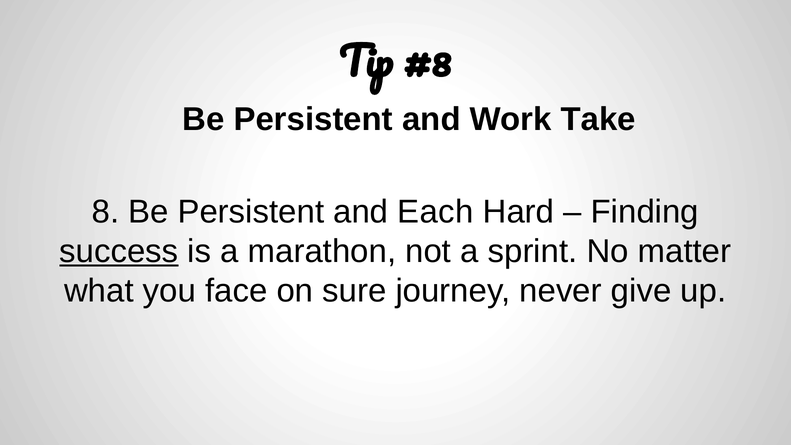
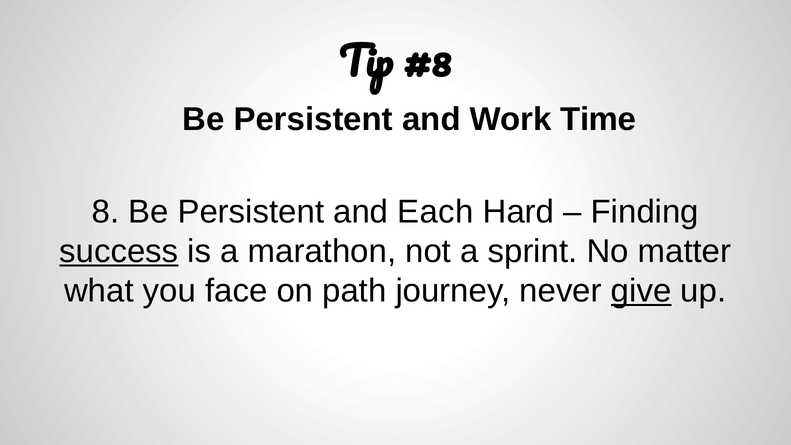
Take: Take -> Time (598, 119)
sure: sure -> path (354, 291)
give underline: none -> present (641, 291)
